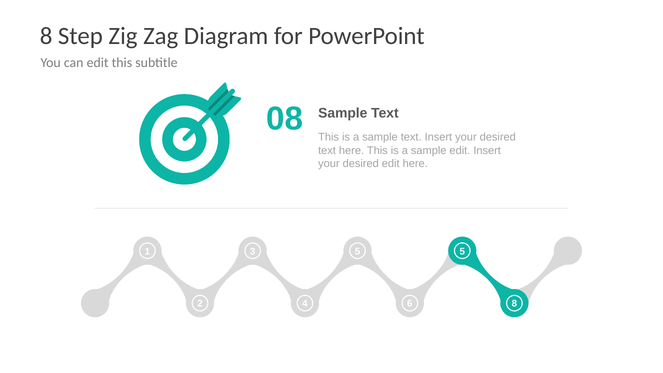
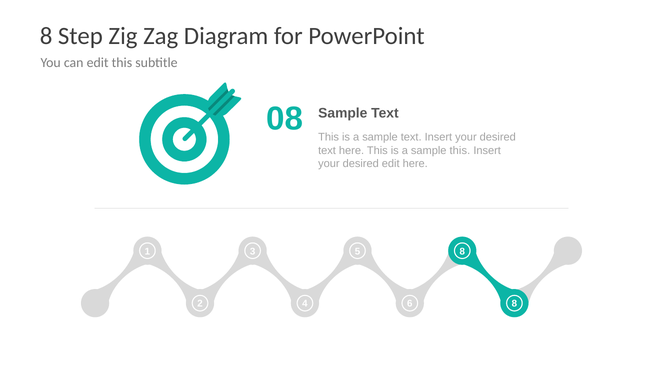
sample edit: edit -> this (460, 150)
5 5: 5 -> 8 (462, 251)
